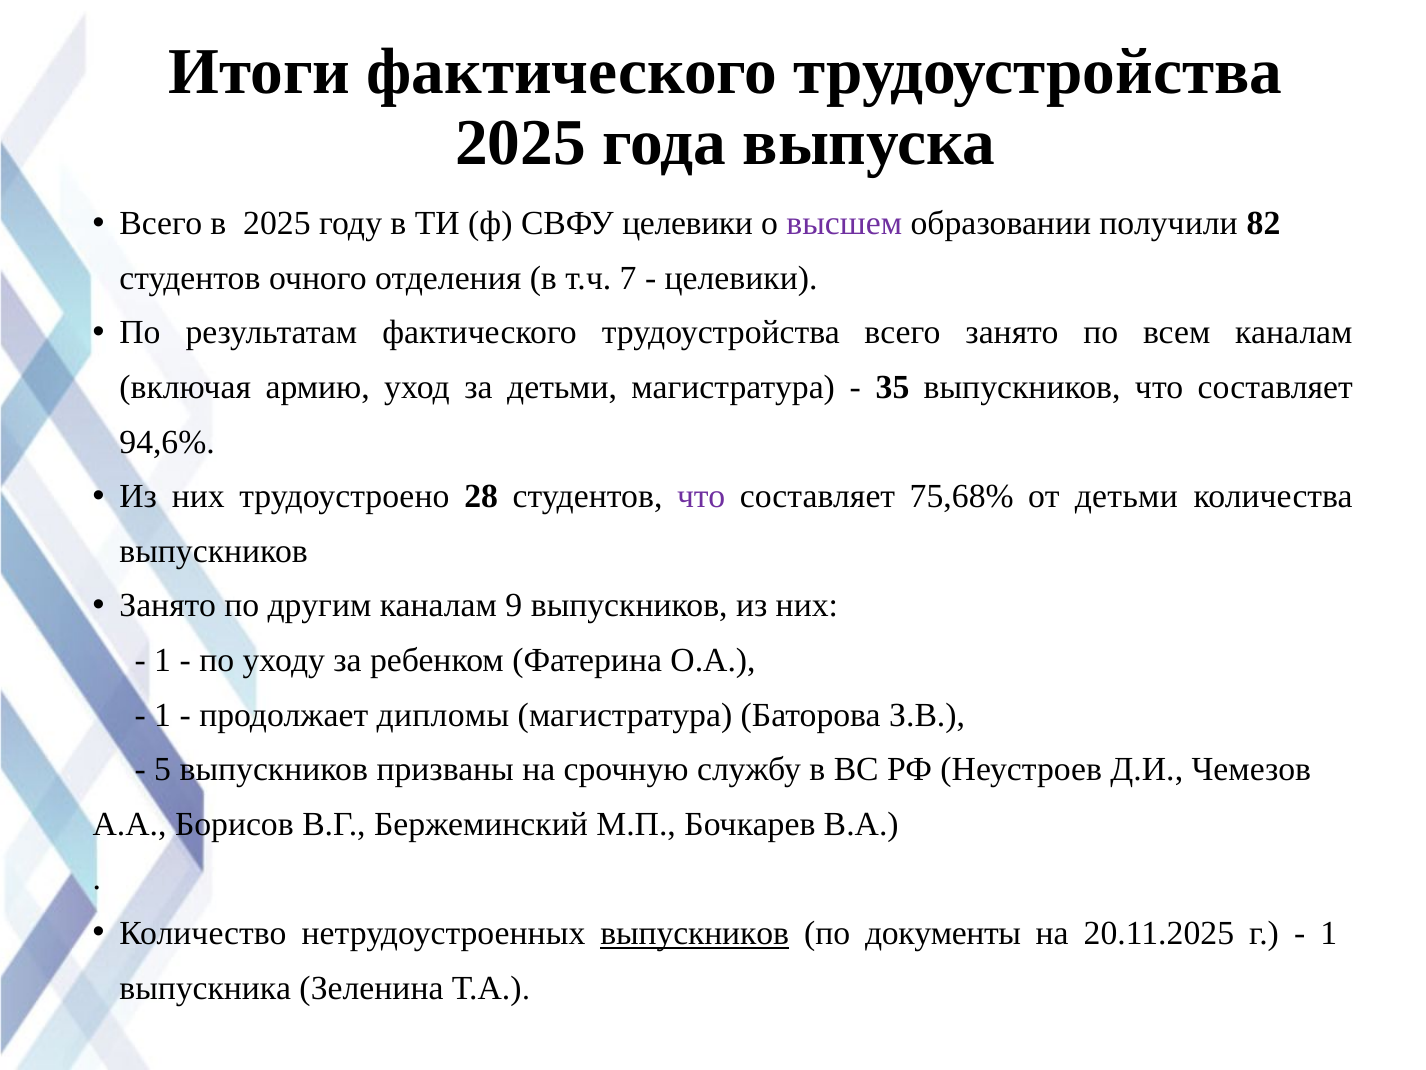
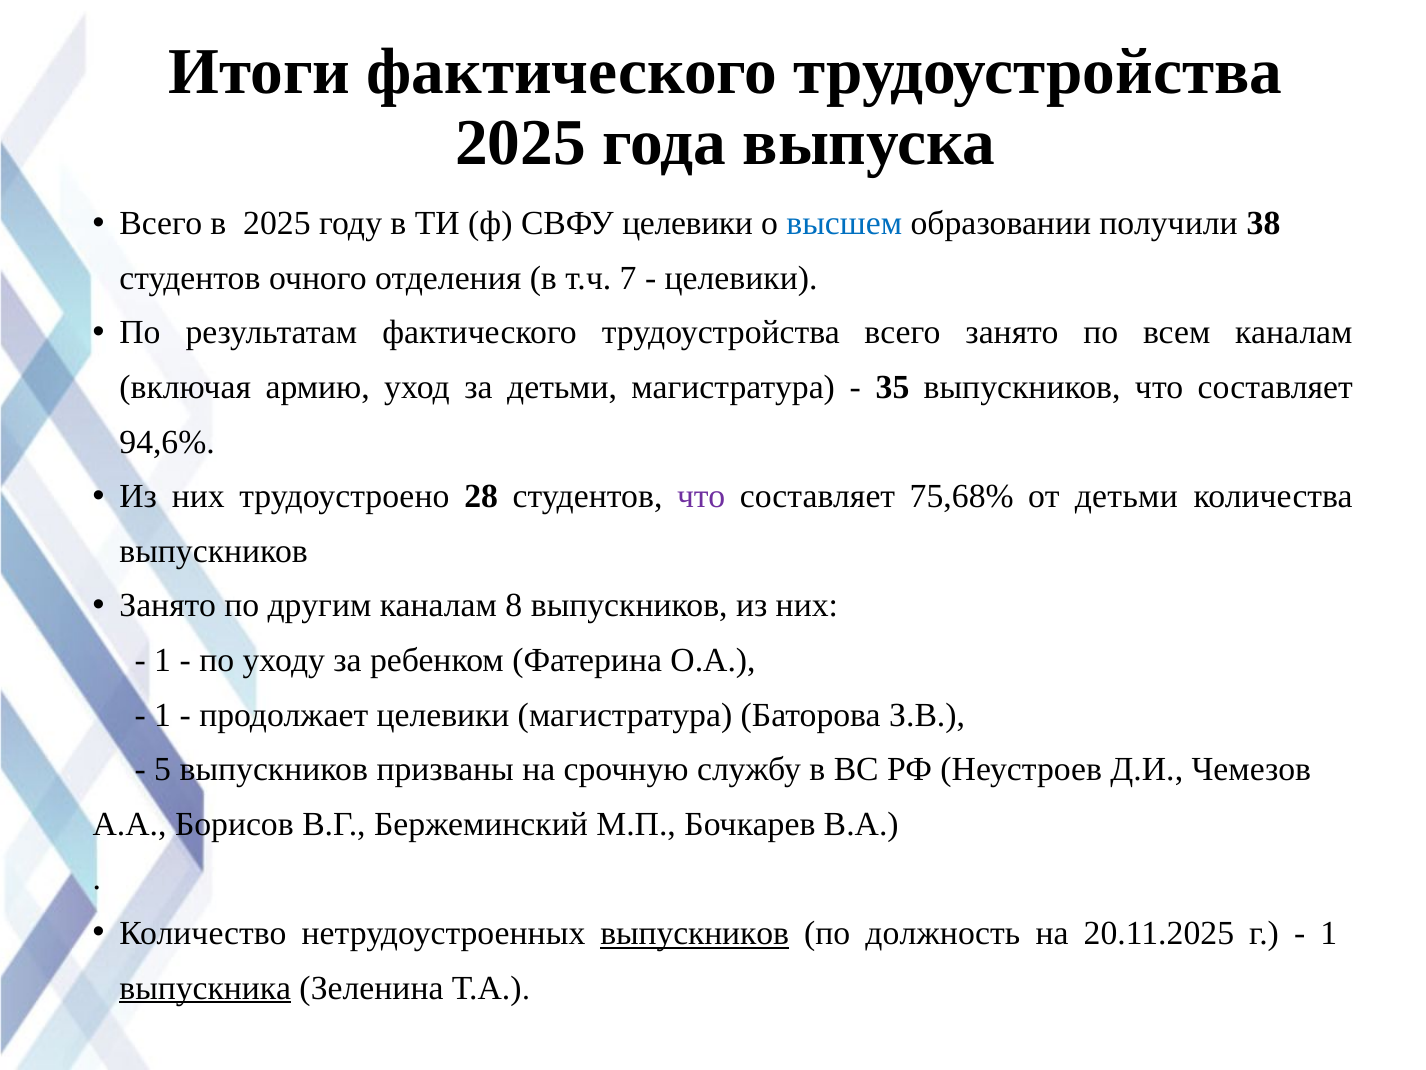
высшем colour: purple -> blue (844, 224)
82: 82 -> 38 (1264, 224)
9: 9 -> 8 (514, 606)
продолжает дипломы: дипломы -> целевики (443, 715)
документы: документы -> должность (943, 933)
выпускника underline: none -> present (205, 988)
